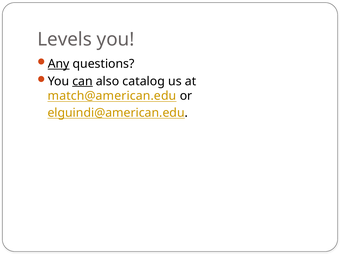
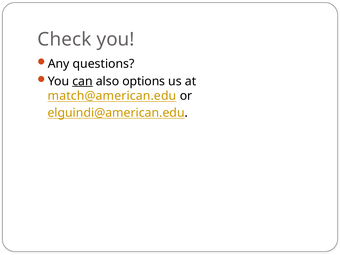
Levels: Levels -> Check (64, 39)
Any underline: present -> none (59, 64)
catalog: catalog -> options (144, 81)
